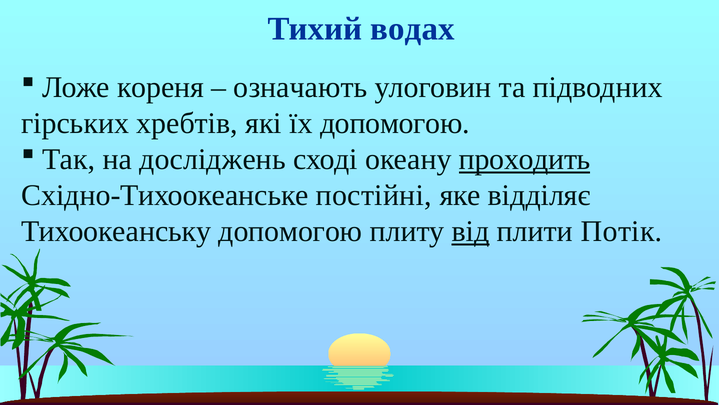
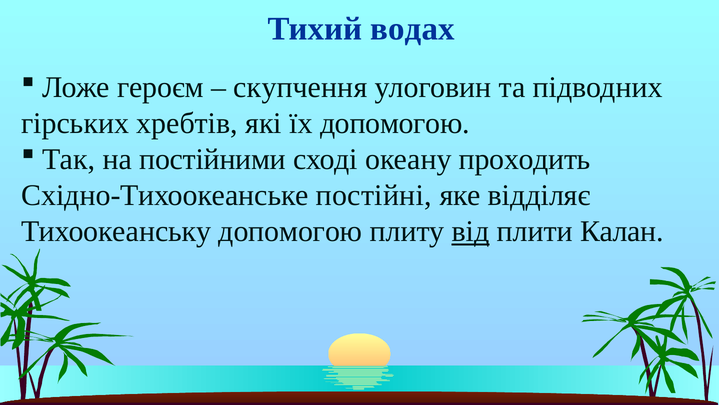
кореня: кореня -> героєм (160, 87)
означають: означають -> скупчення (300, 87)
досліджень: досліджень -> постійними (213, 159)
проходить underline: present -> none (525, 159)
Потік: Потік -> Калан (622, 231)
